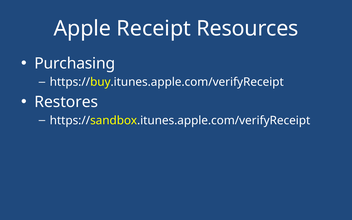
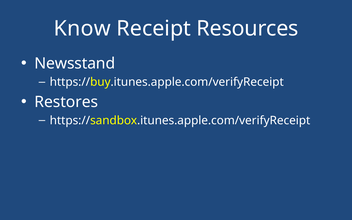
Apple: Apple -> Know (82, 29)
Purchasing: Purchasing -> Newsstand (75, 64)
